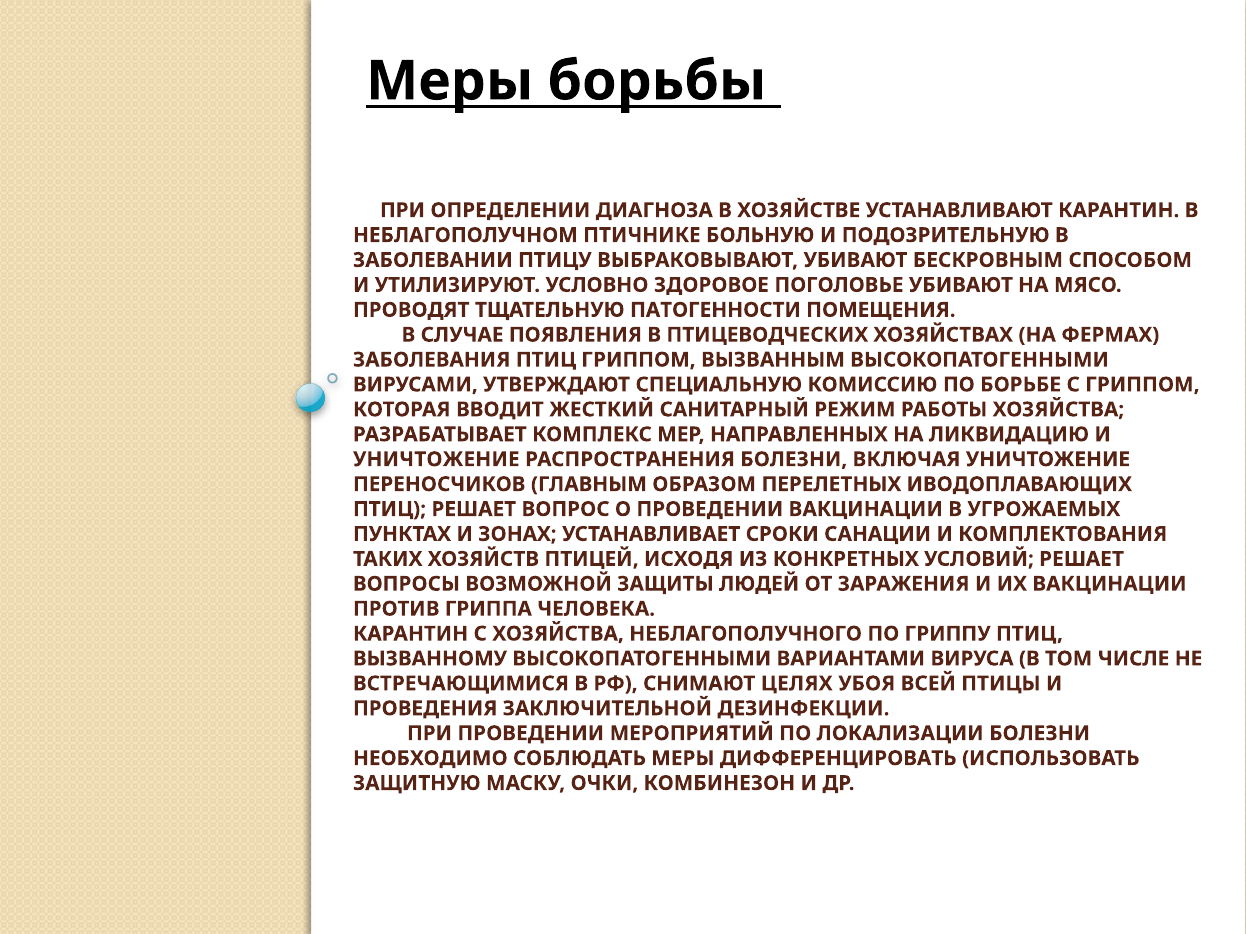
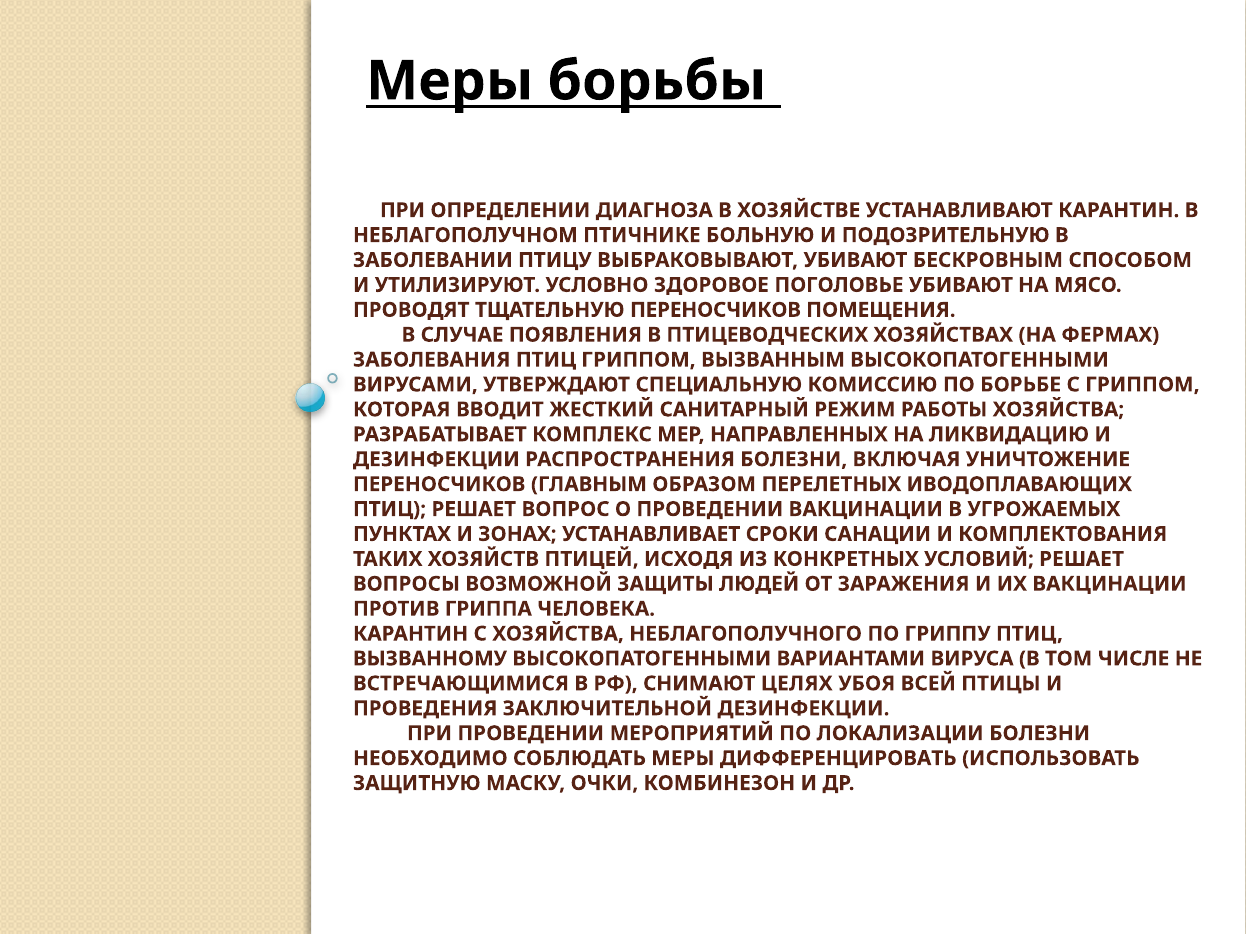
ТЩАТЕЛЬНУЮ ПАТОГЕННОСТИ: ПАТОГЕННОСТИ -> ПЕРЕНОСЧИКОВ (716, 310)
УНИЧТОЖЕНИЕ: УНИЧТОЖЕНИЕ -> ДЕЗИНФЕКЦИИ (436, 460)
